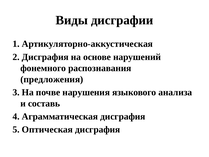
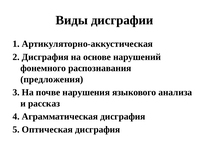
составь: составь -> рассказ (44, 103)
